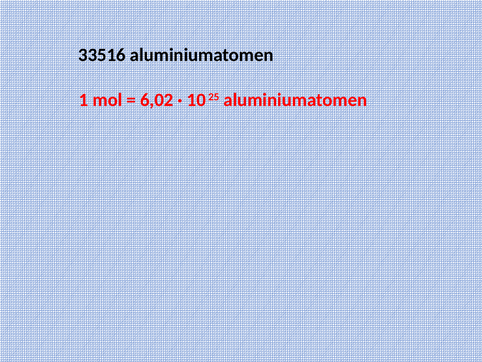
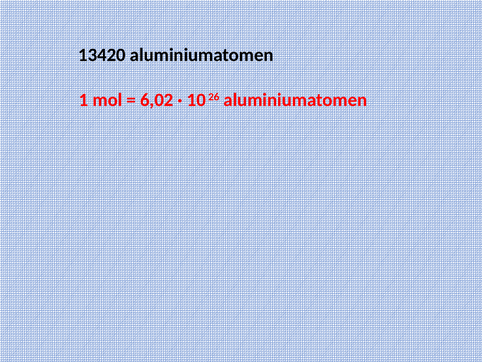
33516: 33516 -> 13420 (102, 55)
25: 25 -> 26 (214, 97)
